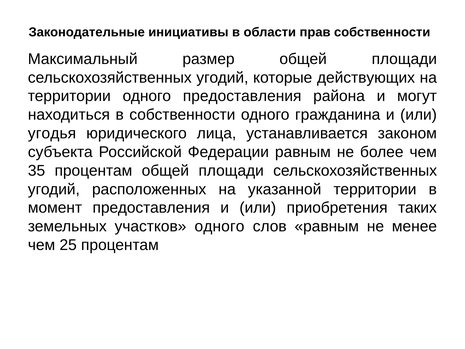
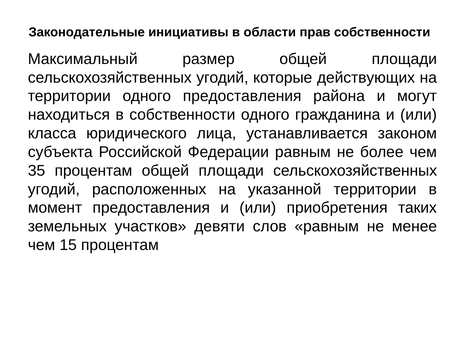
угодья: угодья -> класса (52, 133)
участков одного: одного -> девяти (220, 226)
25: 25 -> 15 (68, 245)
